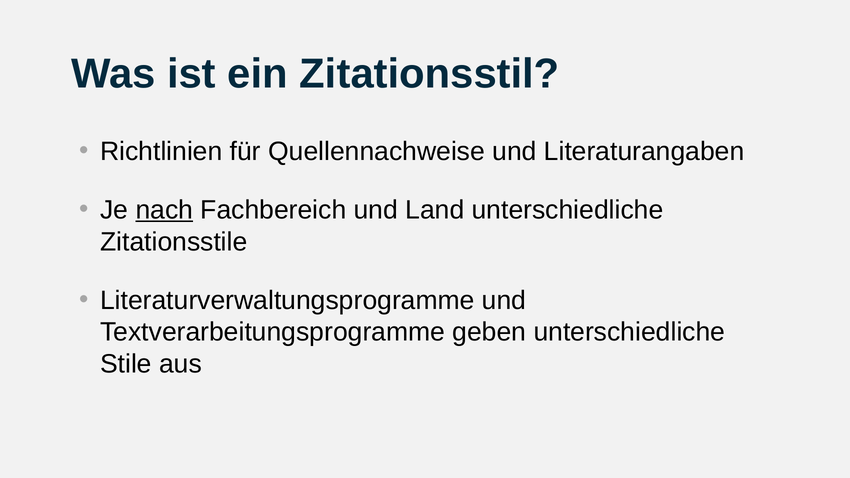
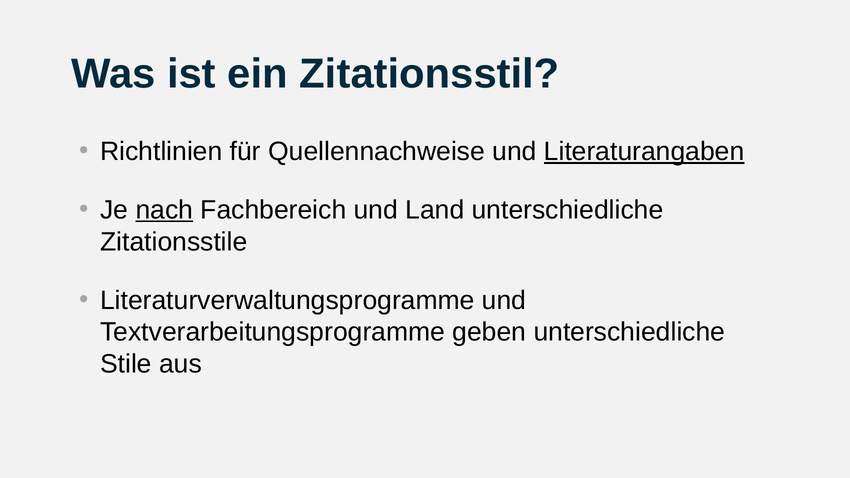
Literaturangaben underline: none -> present (644, 152)
